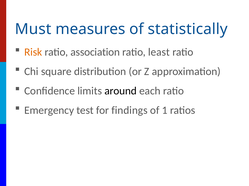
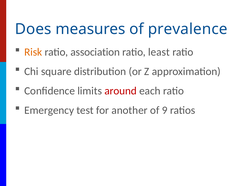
Must: Must -> Does (33, 29)
statistically: statistically -> prevalence (188, 29)
around colour: black -> red (121, 91)
findings: findings -> another (130, 111)
1: 1 -> 9 (165, 111)
